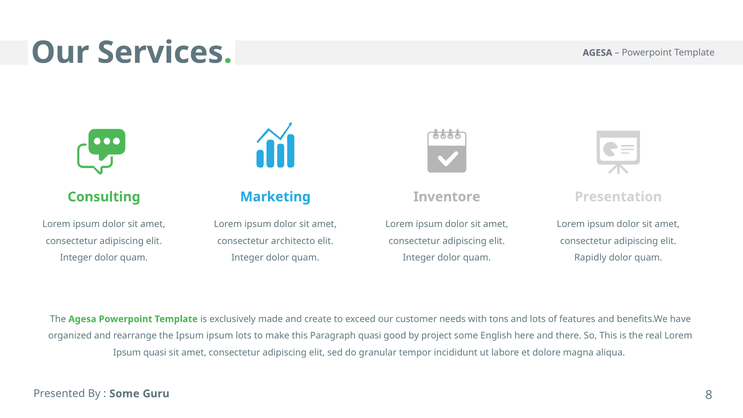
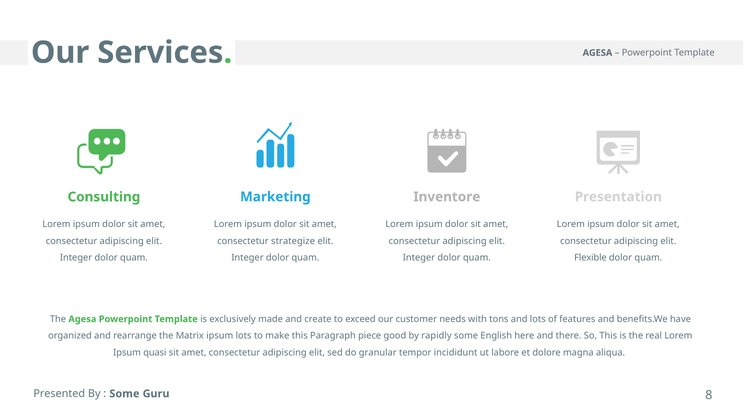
architecto: architecto -> strategize (293, 241)
Rapidly: Rapidly -> Flexible (590, 258)
the Ipsum: Ipsum -> Matrix (190, 336)
Paragraph quasi: quasi -> piece (370, 336)
project: project -> rapidly (437, 336)
